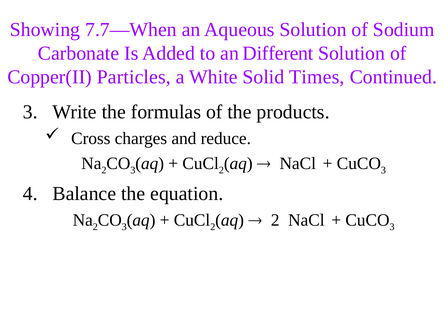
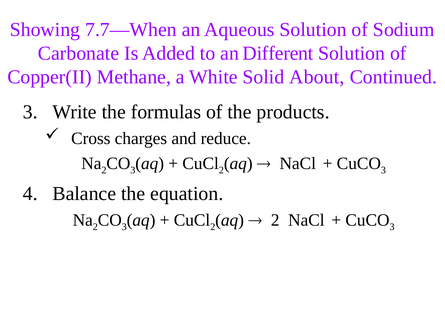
Particles: Particles -> Methane (134, 77)
Times: Times -> About (317, 77)
